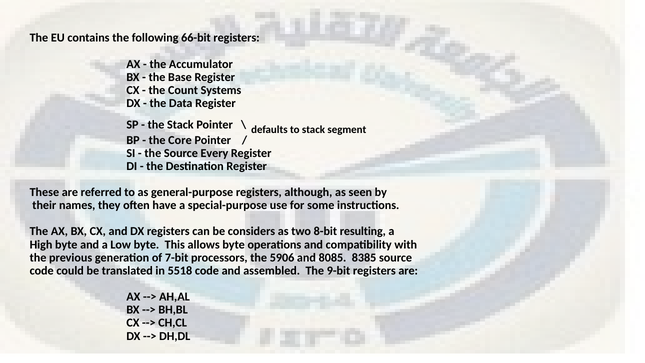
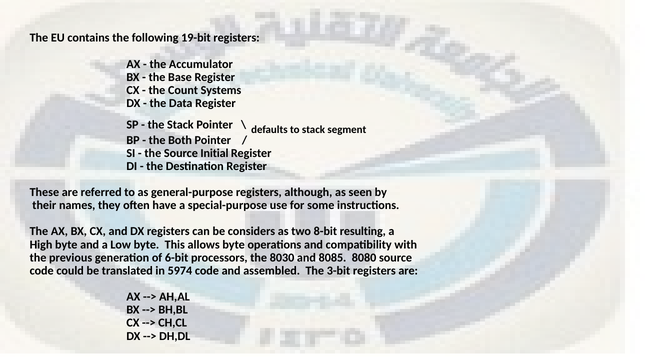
66-bit: 66-bit -> 19-bit (196, 38)
Core: Core -> Both (180, 140)
Every: Every -> Initial (214, 153)
7-bit: 7-bit -> 6-bit (177, 257)
5906: 5906 -> 8030 (282, 257)
8385: 8385 -> 8080 (364, 257)
5518: 5518 -> 5974 (180, 271)
9-bit: 9-bit -> 3-bit (339, 271)
